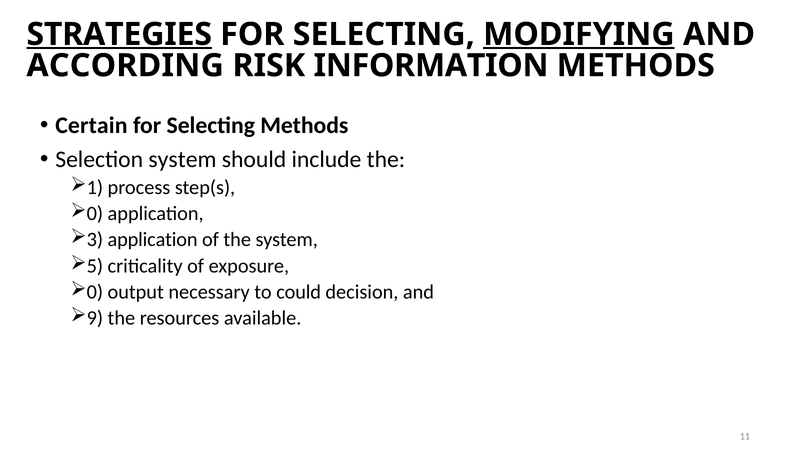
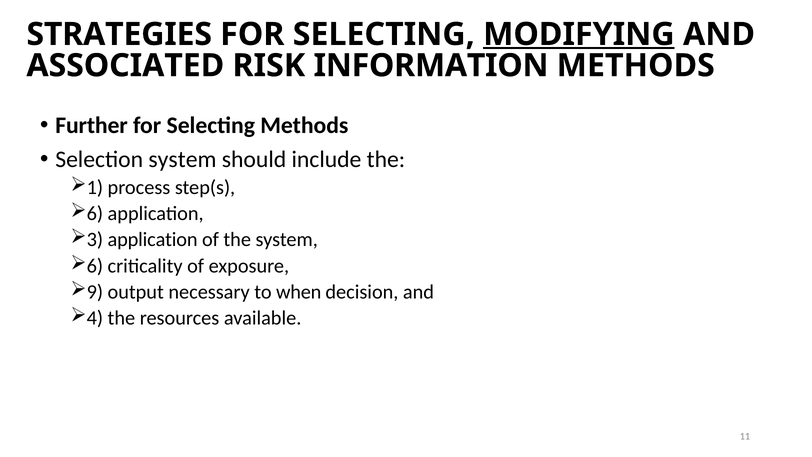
STRATEGIES underline: present -> none (119, 34)
ACCORDING: ACCORDING -> ASSOCIATED (125, 66)
Certain: Certain -> Further (92, 125)
0: 0 -> 6 (95, 213)
5: 5 -> 6 (95, 266)
0: 0 -> 9 (95, 292)
could: could -> when (299, 292)
9: 9 -> 4 (95, 318)
